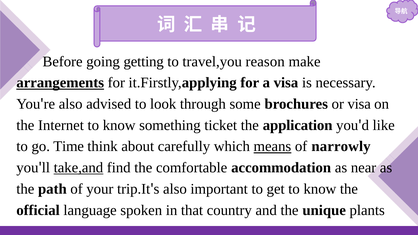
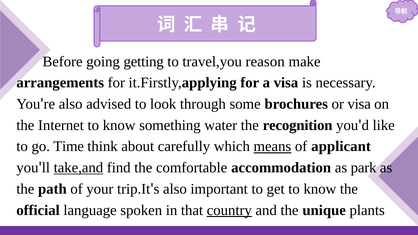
arrangements underline: present -> none (60, 83)
ticket: ticket -> water (221, 125)
application: application -> recognition (298, 125)
narrowly: narrowly -> applicant (341, 147)
near: near -> park (364, 168)
country underline: none -> present (229, 210)
